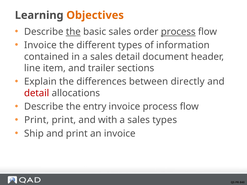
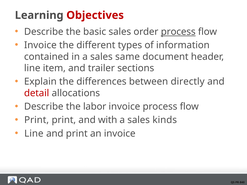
Objectives colour: orange -> red (95, 15)
the underline: present -> none (73, 32)
sales detail: detail -> same (128, 57)
entry: entry -> labor (95, 107)
sales types: types -> kinds (165, 120)
Ship: Ship -> Line (34, 134)
